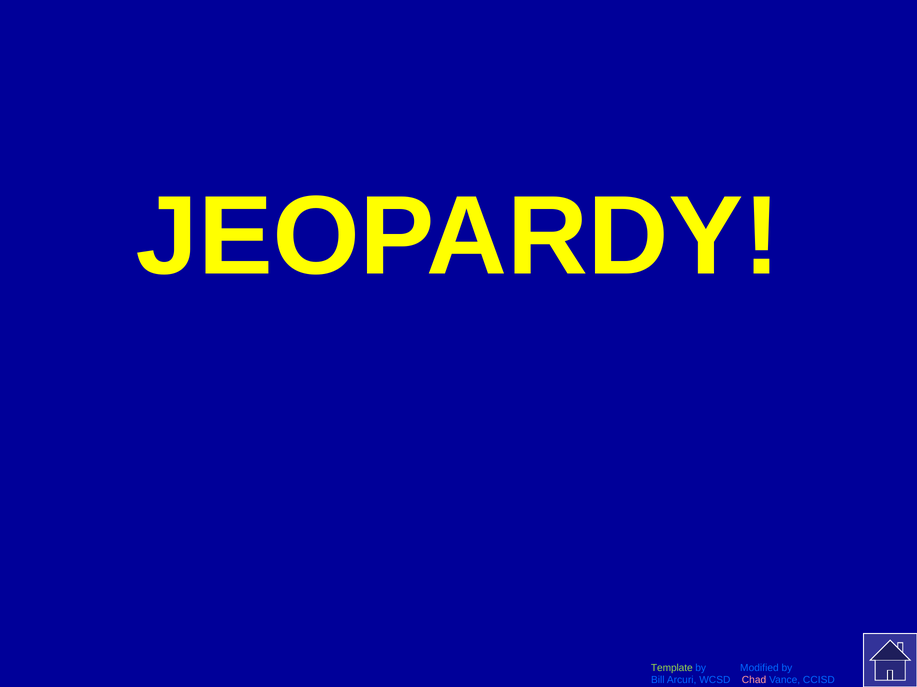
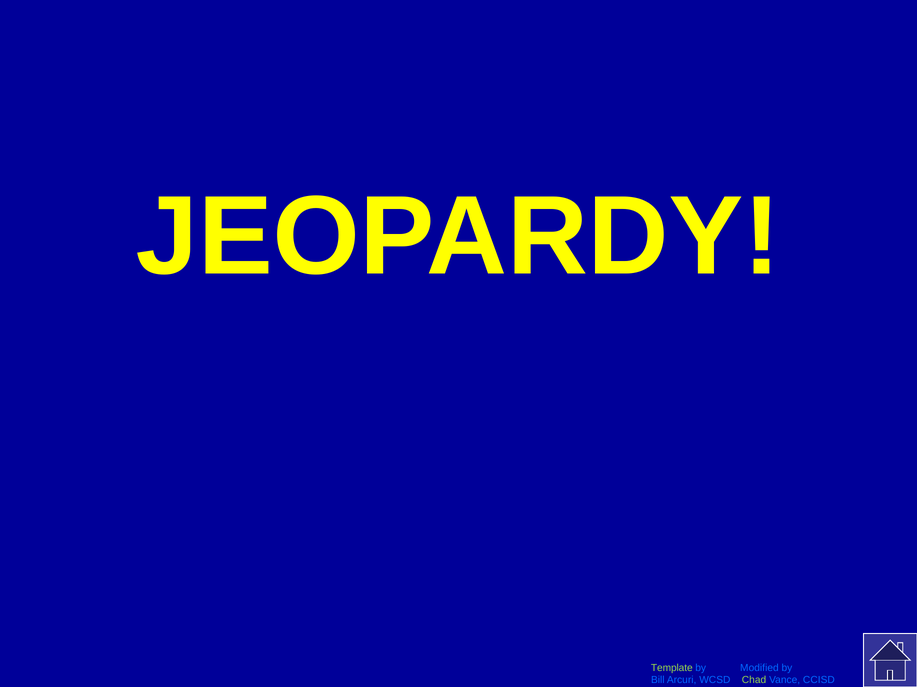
Chad colour: pink -> light green (754, 681)
